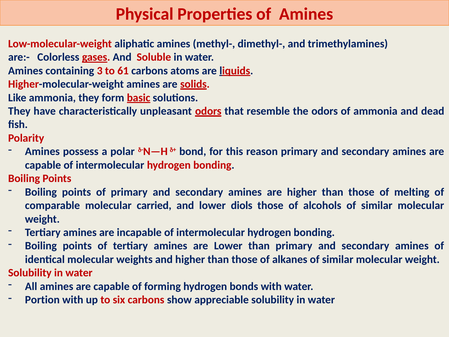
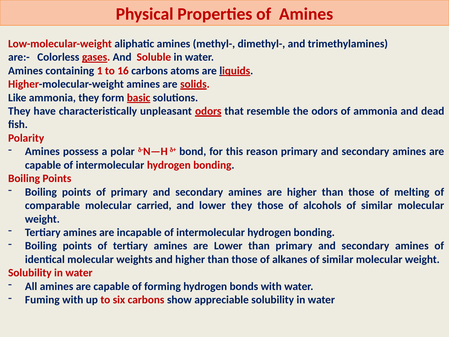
3: 3 -> 1 (100, 71)
61: 61 -> 16 (123, 71)
lower diols: diols -> they (242, 205)
Portion: Portion -> Fuming (42, 300)
